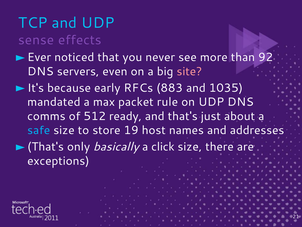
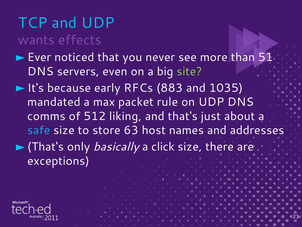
sense: sense -> wants (36, 40)
92: 92 -> 51 (266, 57)
site colour: pink -> light green (189, 71)
ready: ready -> liking (125, 116)
19: 19 -> 63 (131, 130)
